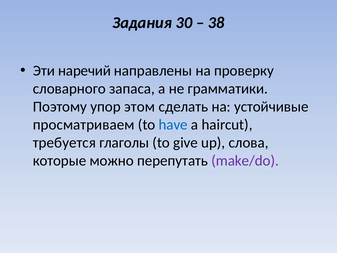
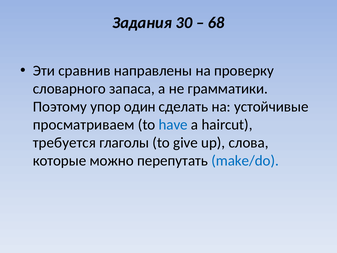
38: 38 -> 68 (216, 23)
наречий: наречий -> сравнив (84, 71)
этом: этом -> один (140, 107)
make/do colour: purple -> blue (245, 161)
